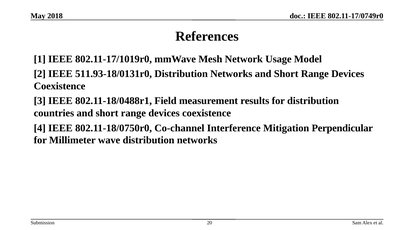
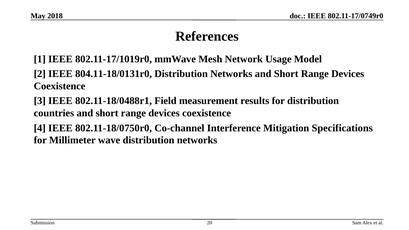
511.93-18/0131r0: 511.93-18/0131r0 -> 804.11-18/0131r0 (114, 74)
Perpendicular: Perpendicular -> Specifications (342, 128)
